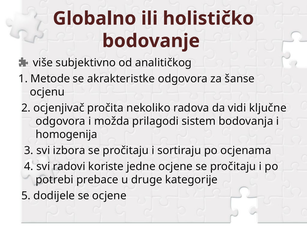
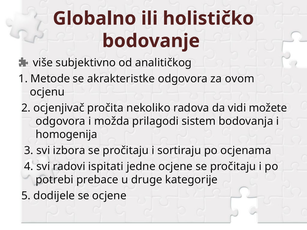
šanse: šanse -> ovom (240, 79)
ključne: ključne -> možete (268, 108)
koriste: koriste -> ispitati (106, 167)
